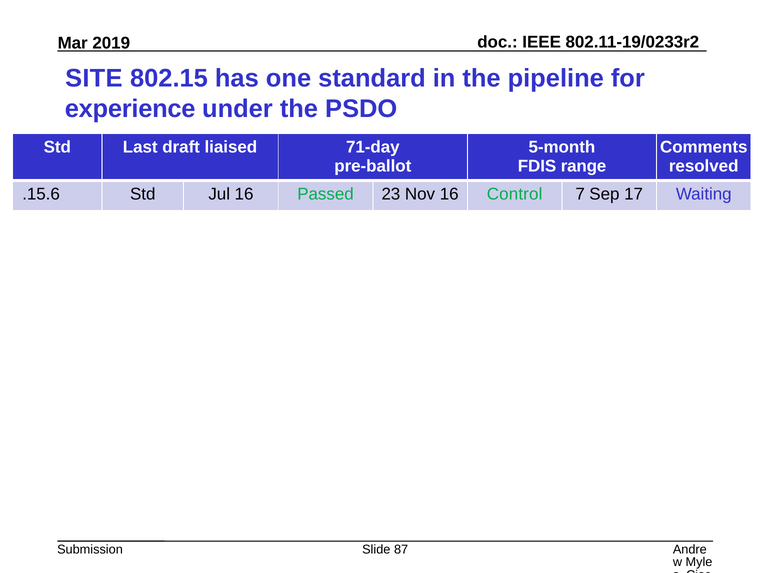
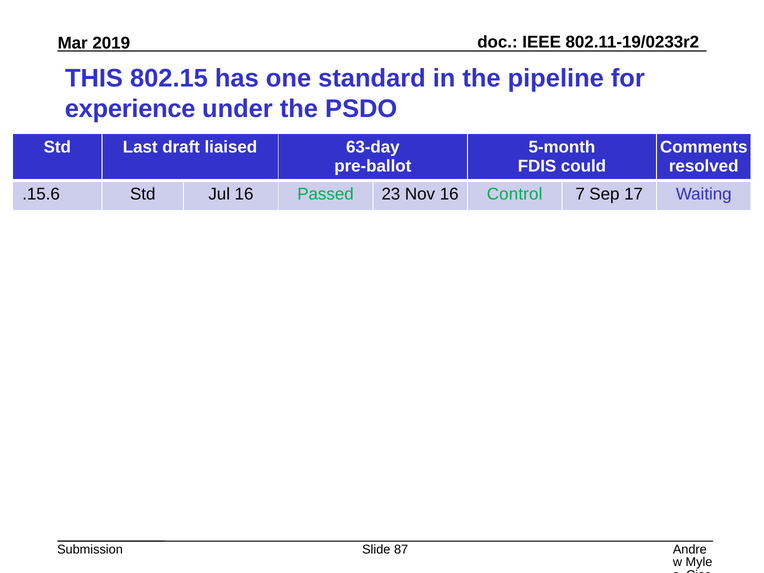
SITE: SITE -> THIS (94, 78)
71-day: 71-day -> 63-day (373, 147)
range: range -> could (583, 166)
